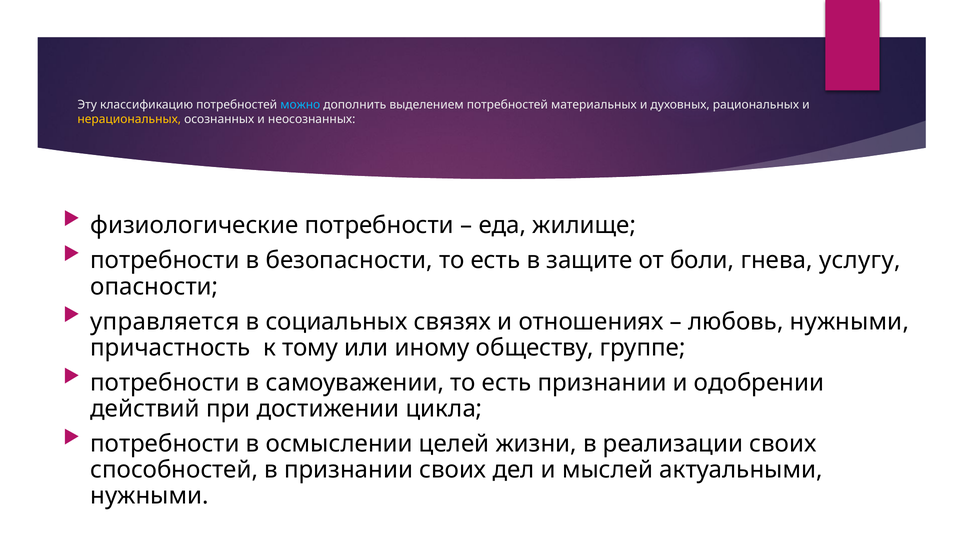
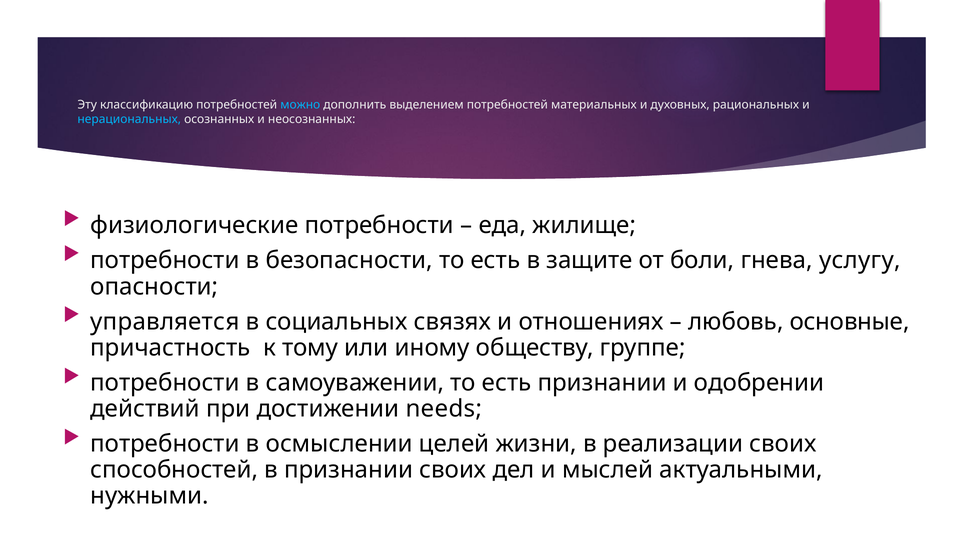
нерациональных colour: yellow -> light blue (129, 119)
любовь нужными: нужными -> основные (850, 322)
цикла: цикла -> needs (444, 409)
